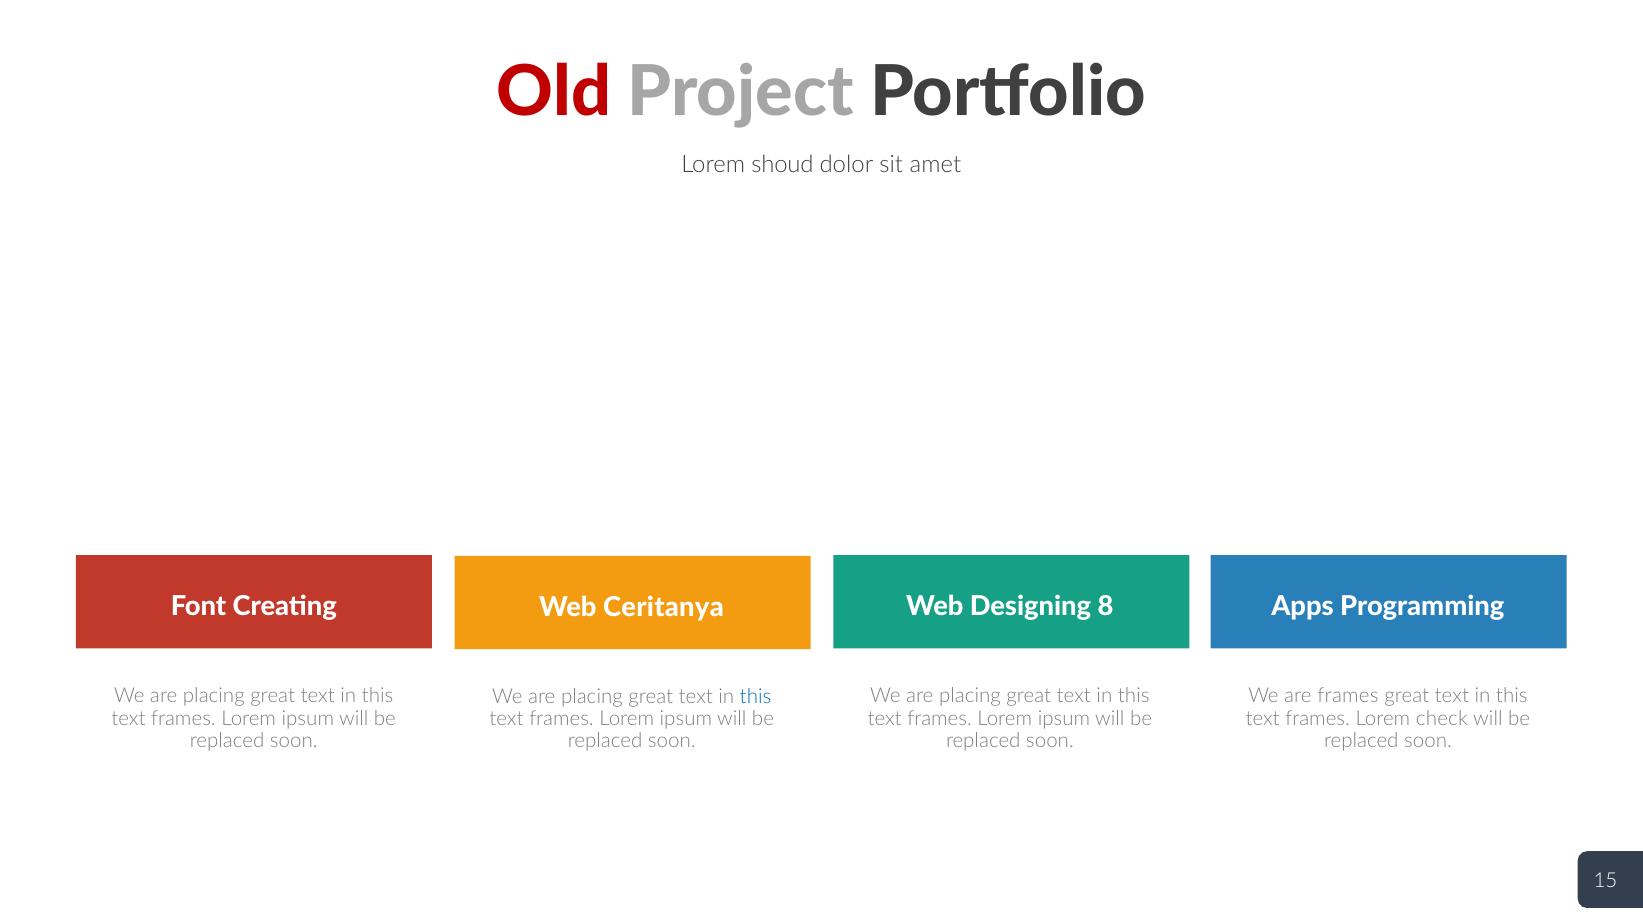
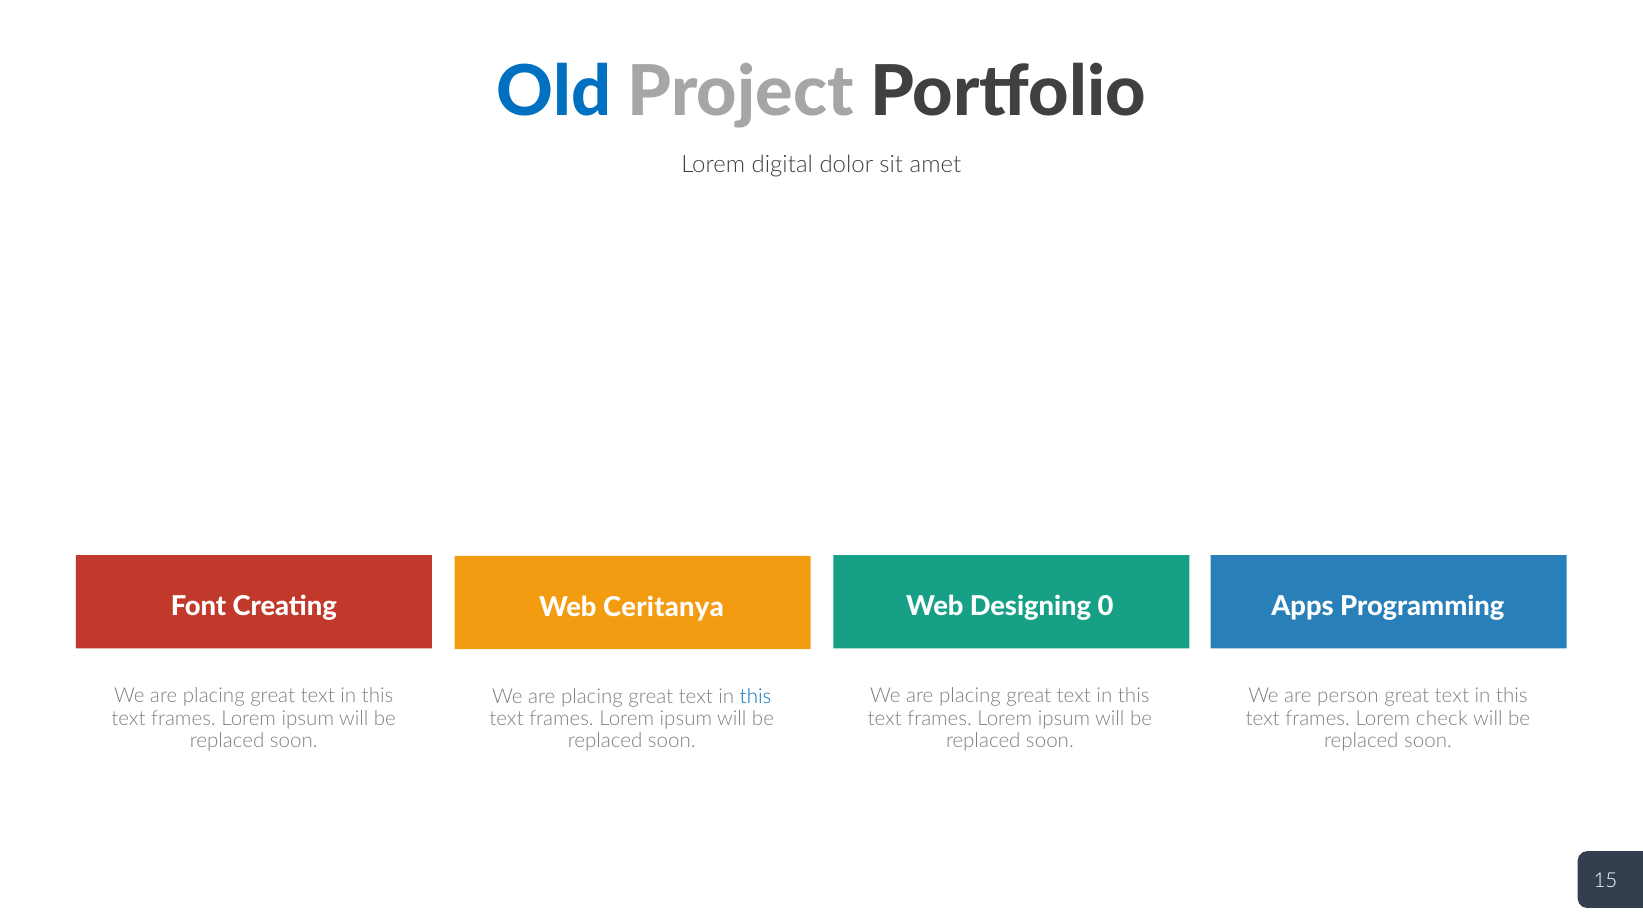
Old colour: red -> blue (554, 93)
shoud: shoud -> digital (782, 165)
8: 8 -> 0 (1106, 607)
are frames: frames -> person (1348, 696)
